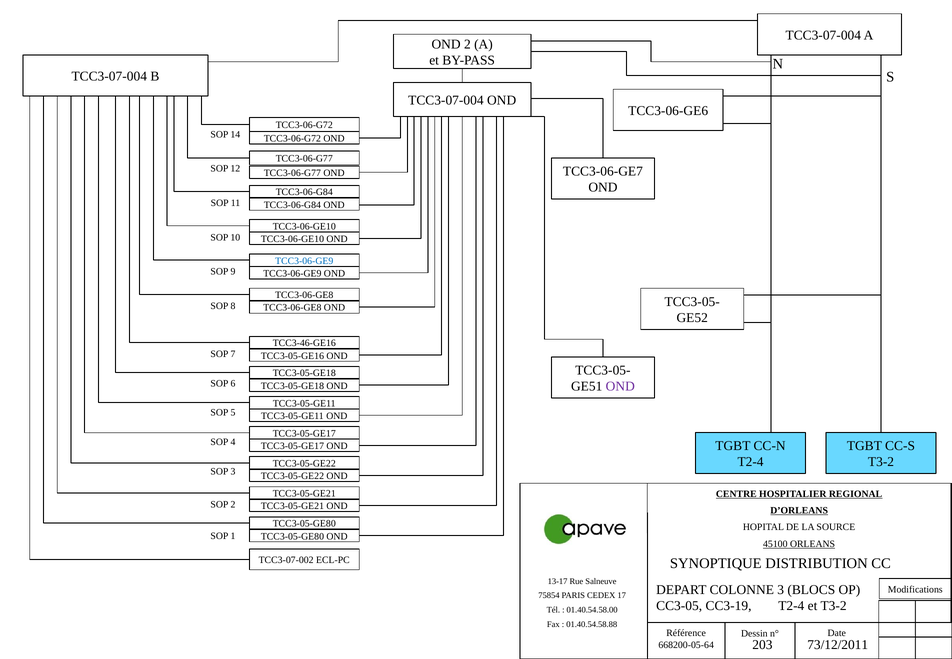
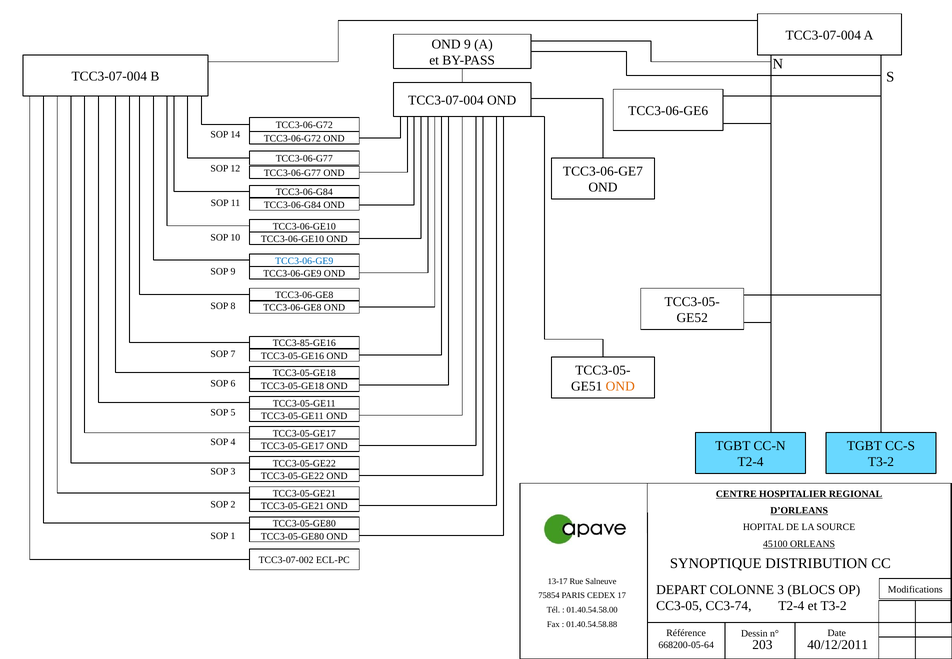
OND 2: 2 -> 9 (467, 44)
TCC3-46-GE16: TCC3-46-GE16 -> TCC3-85-GE16 (304, 343)
OND colour: purple -> orange (620, 387)
CC3-19: CC3-19 -> CC3-74 (729, 606)
73/12/2011: 73/12/2011 -> 40/12/2011 (838, 645)
